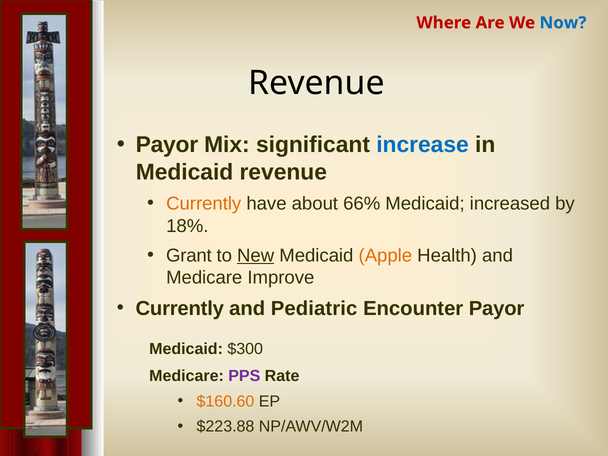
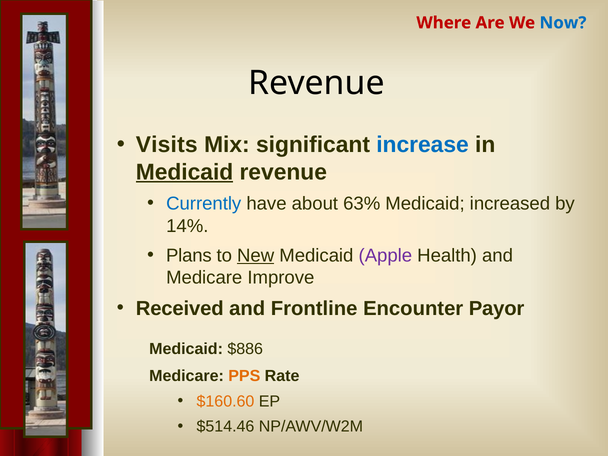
Payor: Payor -> Visits (167, 145)
Medicaid underline: none -> present (185, 172)
Currently colour: orange -> blue (204, 204)
66%: 66% -> 63% (362, 204)
18%: 18% -> 14% (187, 226)
Grant: Grant -> Plans (189, 255)
Apple colour: orange -> purple (385, 255)
Currently: Currently -> Received (180, 309)
Pediatric: Pediatric -> Frontline (314, 309)
$300: $300 -> $886 (245, 349)
PPS colour: purple -> orange (244, 376)
$223.88: $223.88 -> $514.46 (225, 427)
